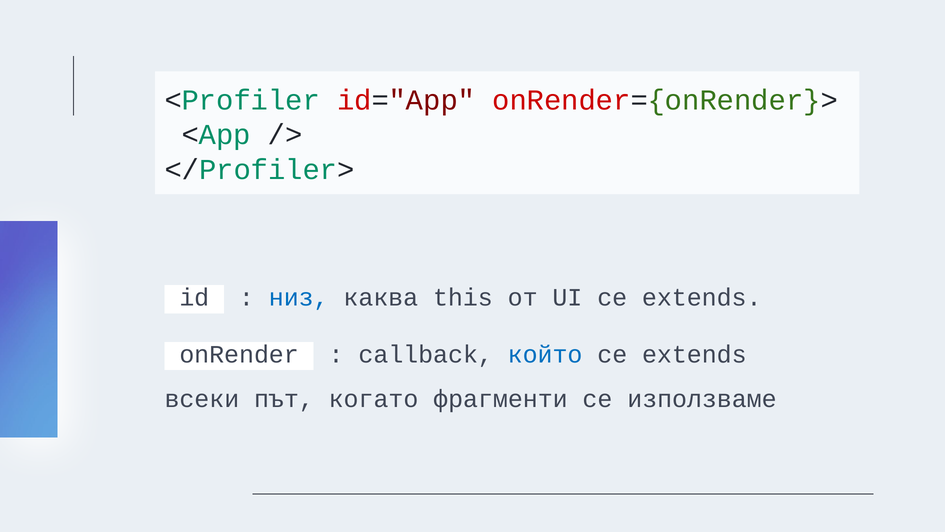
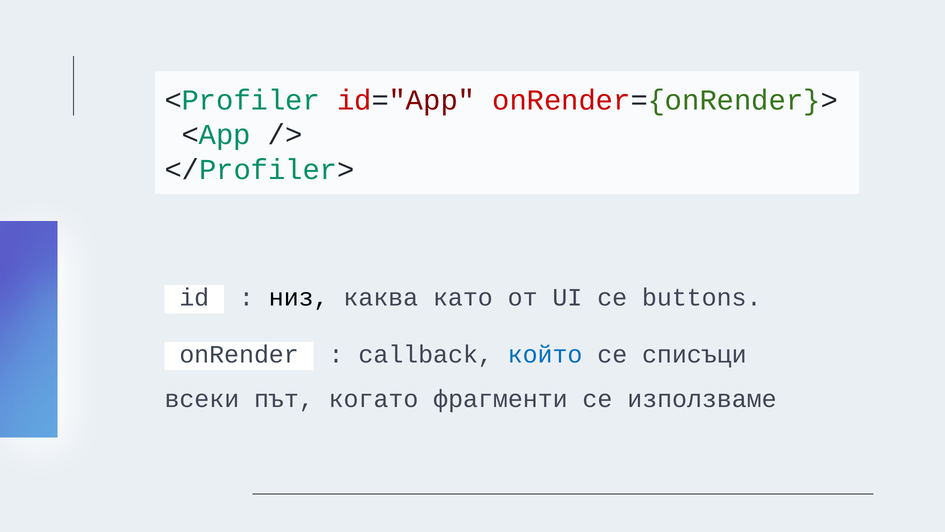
низ colour: blue -> black (299, 297)
this: this -> като (463, 297)
UI се extends: extends -> buttons (702, 297)
extends: extends -> списъци (694, 354)
